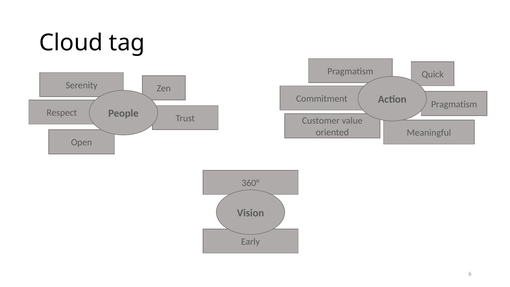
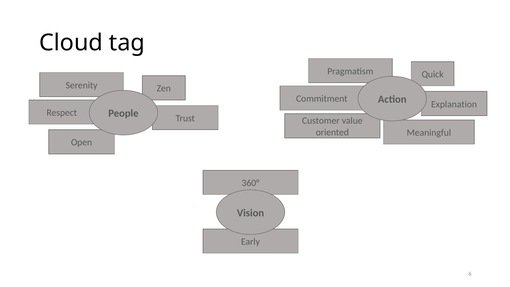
Pragmatism: Pragmatism -> Explanation (454, 104)
